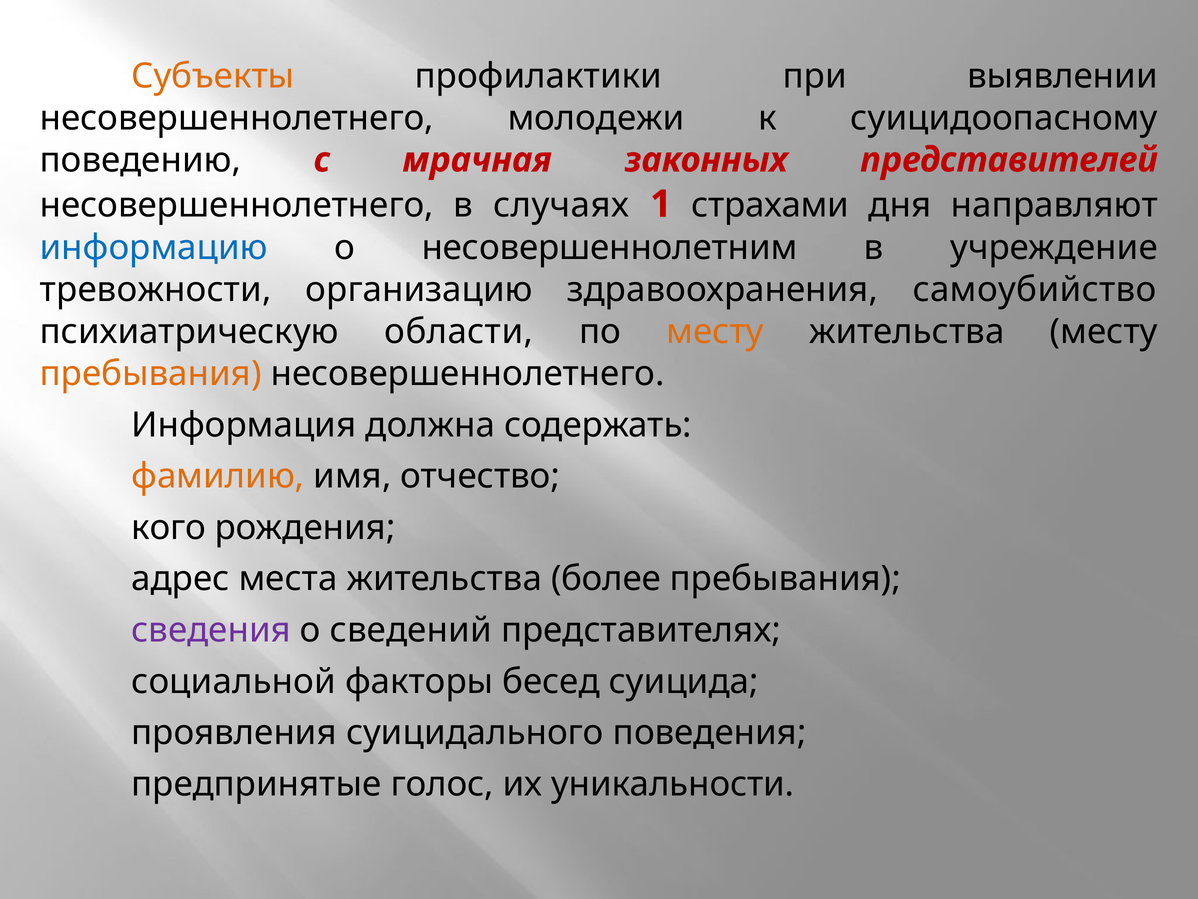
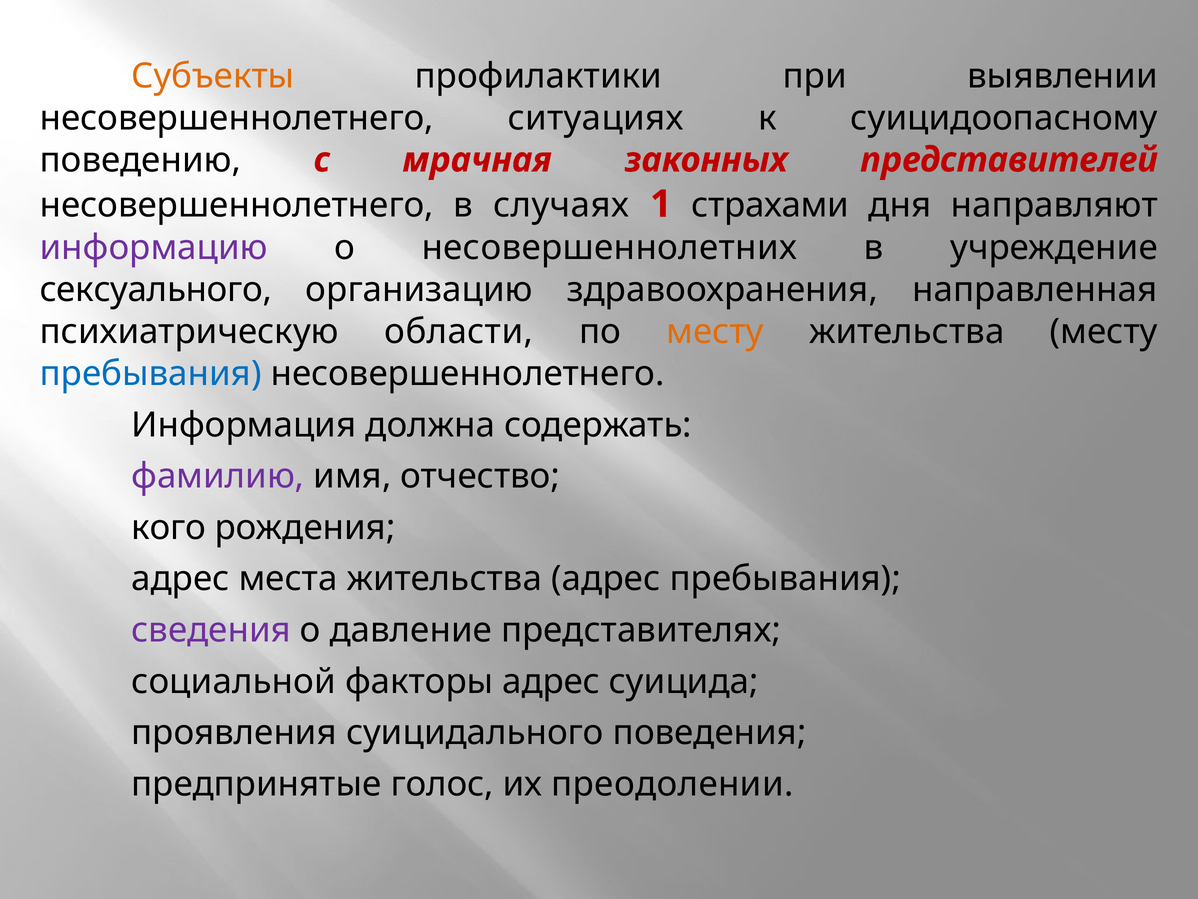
молодежи: молодежи -> ситуациях (596, 118)
информацию colour: blue -> purple (154, 248)
несовершеннолетним: несовершеннолетним -> несовершеннолетних (609, 248)
тревожности: тревожности -> сексуального (156, 290)
самоубийство: самоубийство -> направленная (1035, 290)
пребывания colour: orange -> blue (151, 374)
фамилию colour: orange -> purple (218, 476)
жительства более: более -> адрес (606, 579)
сведений: сведений -> давление (411, 630)
факторы бесед: бесед -> адрес (551, 681)
уникальности: уникальности -> преодолении (672, 784)
